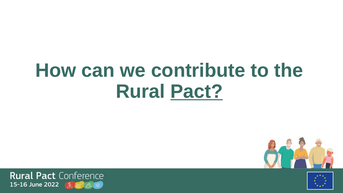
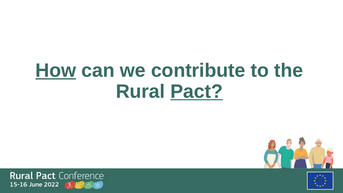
How underline: none -> present (56, 71)
